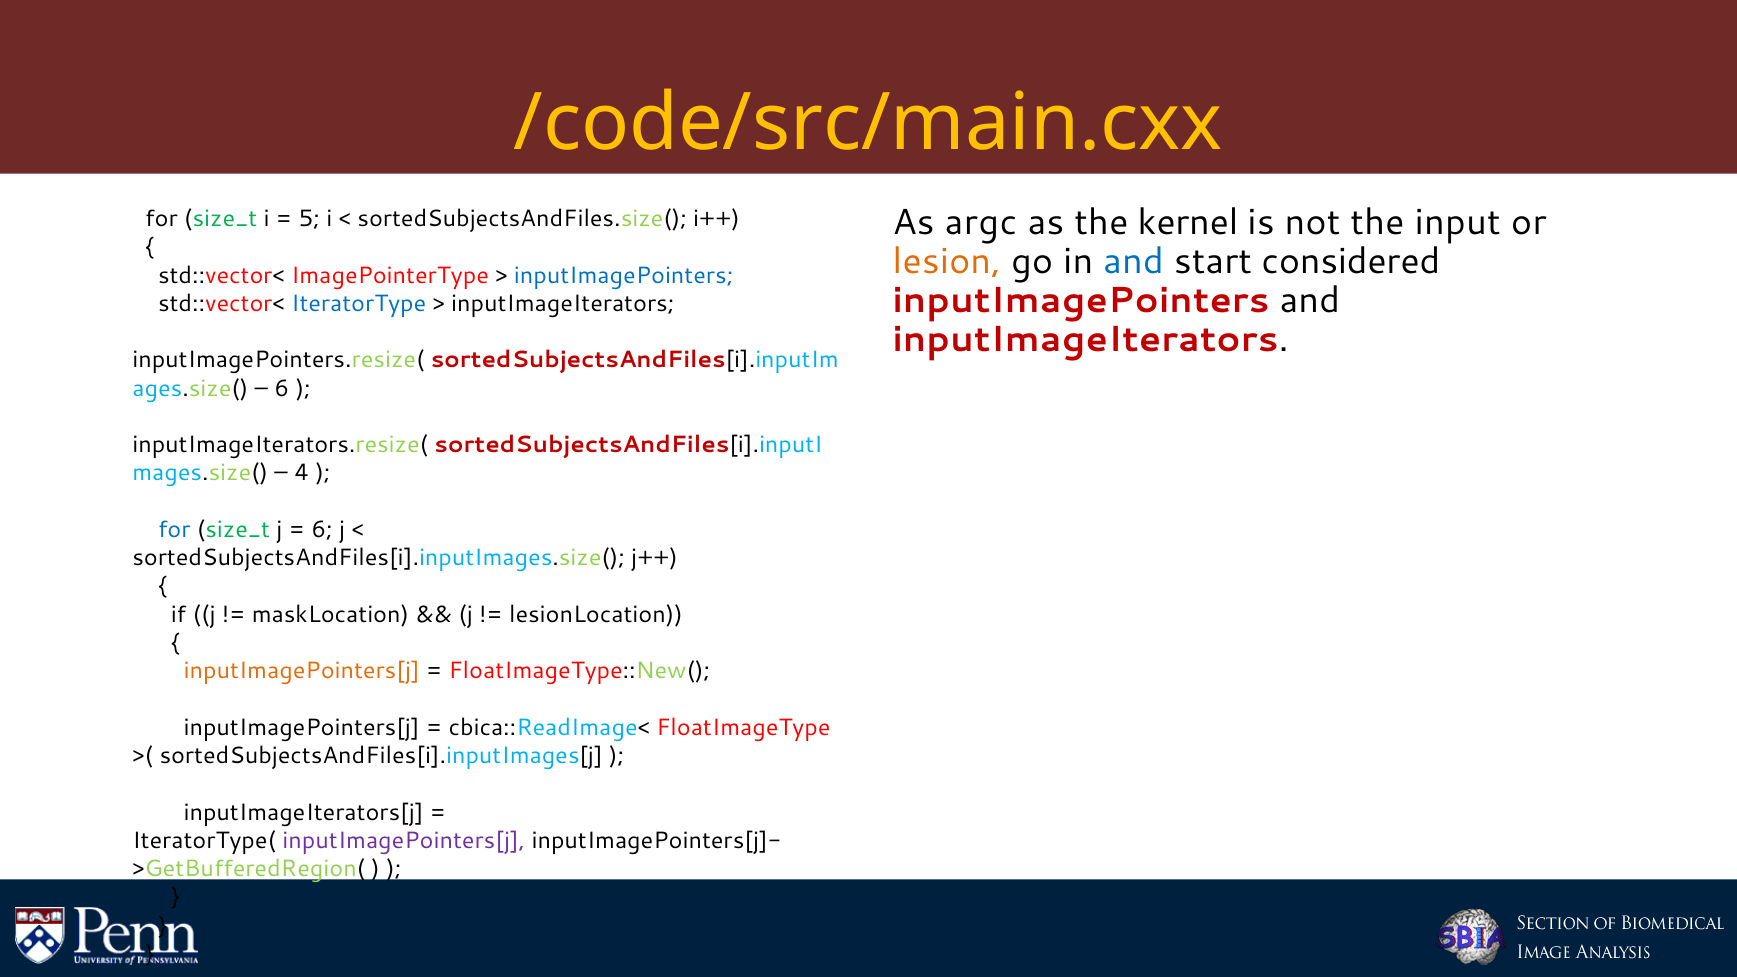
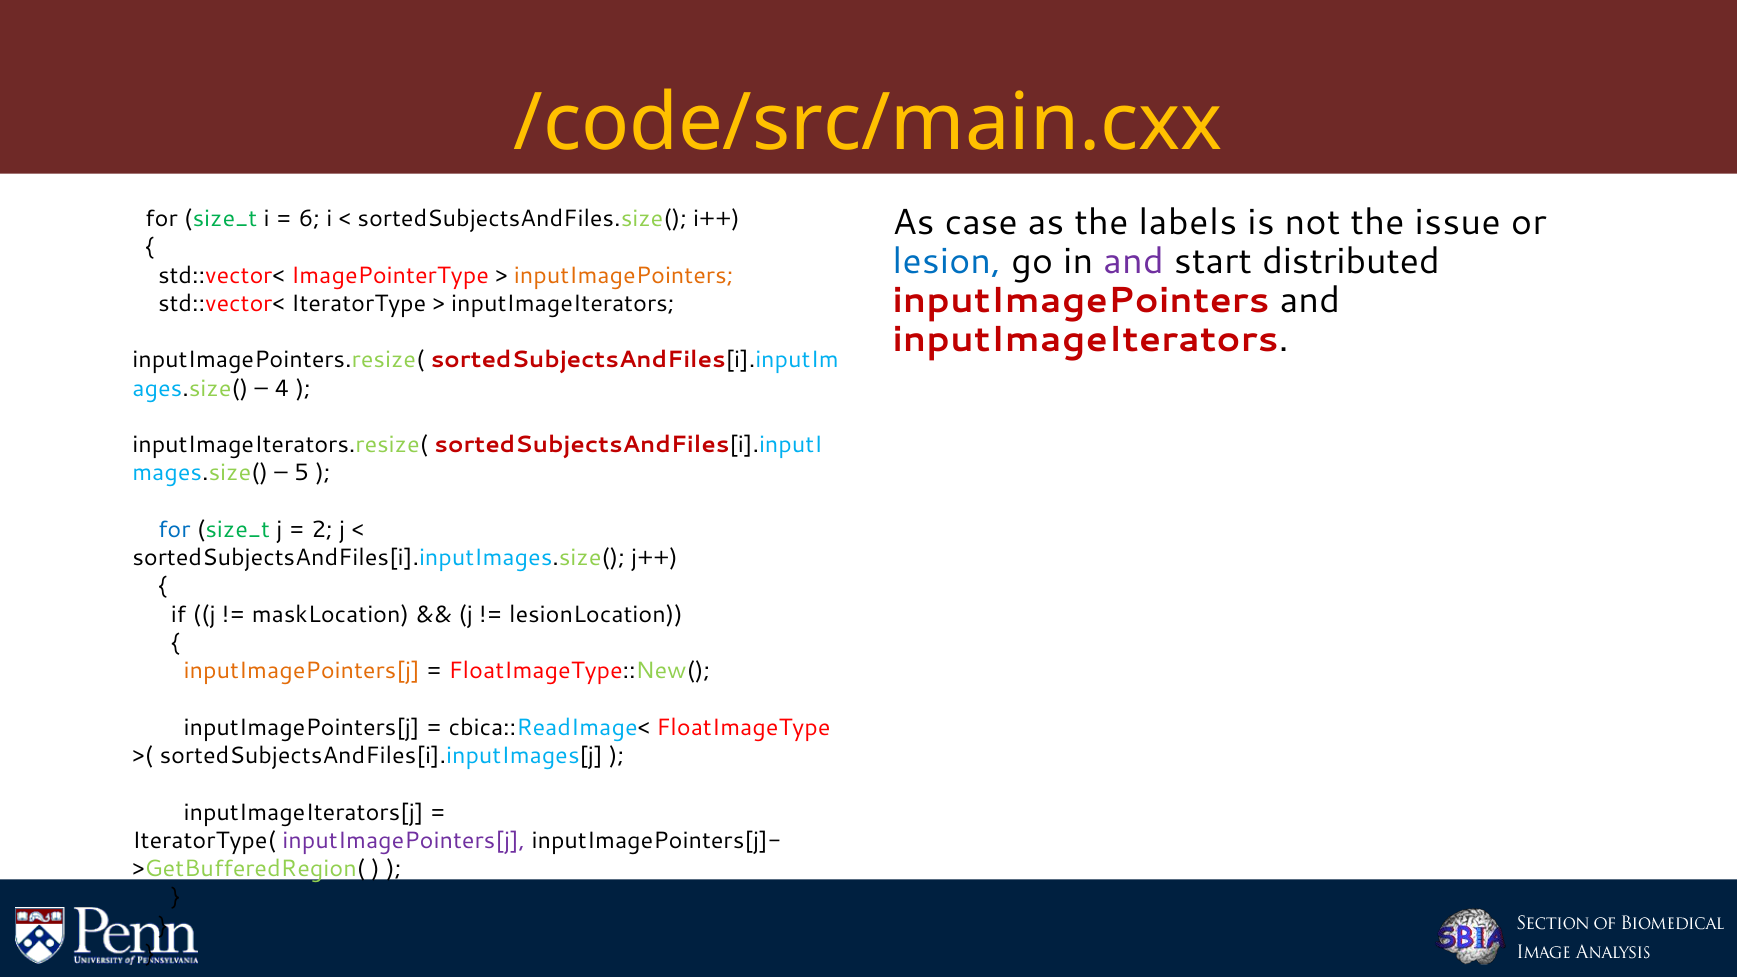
argc: argc -> case (981, 222)
kernel: kernel -> labels (1188, 222)
input: input -> issue (1458, 222)
5: 5 -> 6 (309, 219)
lesion colour: orange -> blue (947, 262)
and colour: blue -> purple (1133, 262)
considered: considered -> distributed (1351, 262)
inputImagePointers colour: blue -> orange (624, 275)
IteratorType colour: blue -> black (359, 304)
6: 6 -> 4 (282, 388)
4: 4 -> 5 (302, 473)
6: 6 -> 2 (322, 530)
